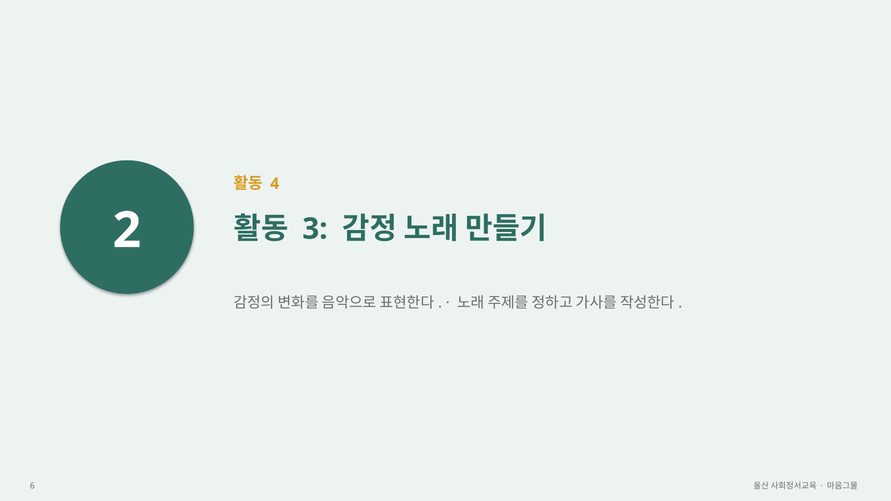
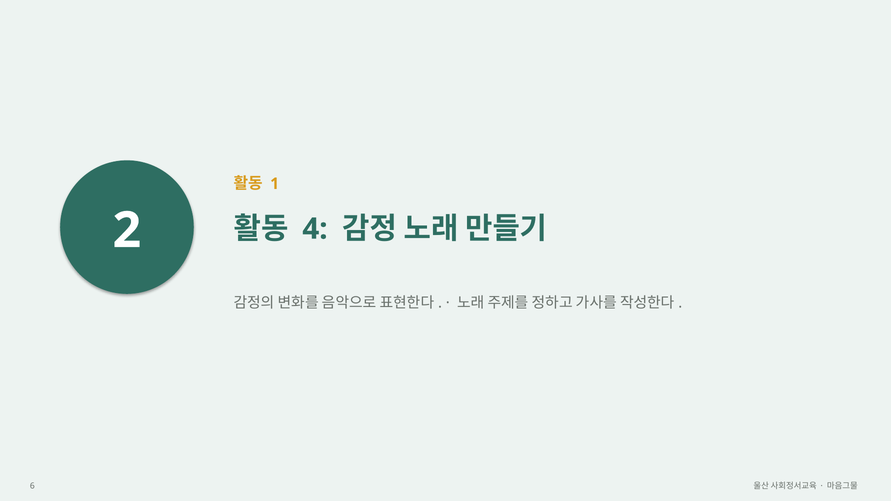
4: 4 -> 1 (275, 184)
3: 3 -> 4 (315, 229)
